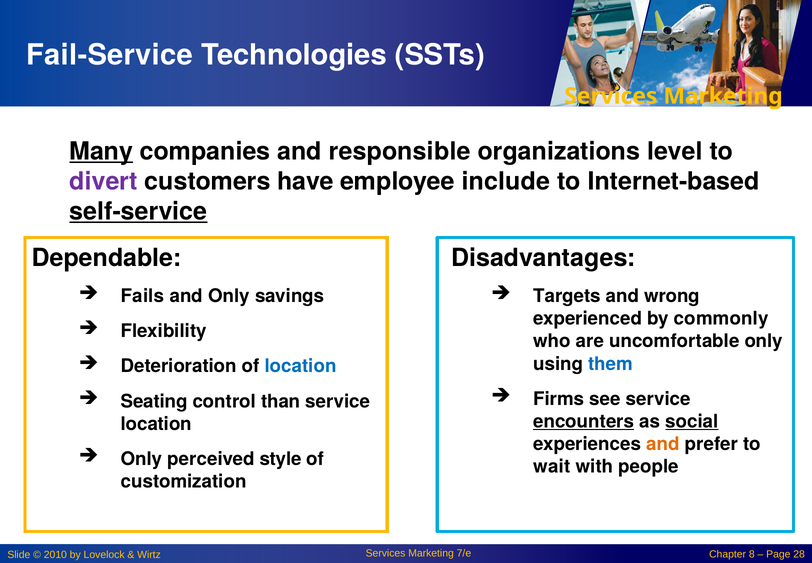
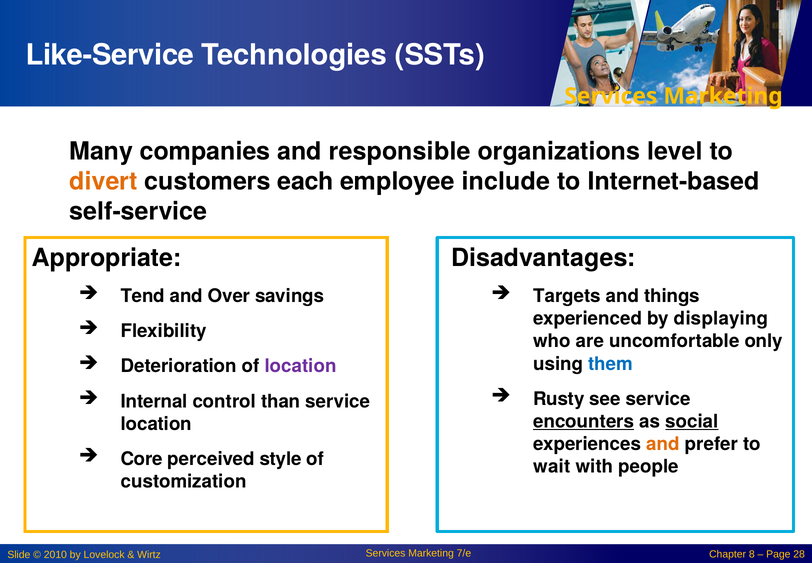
Fail-Service: Fail-Service -> Like-Service (110, 55)
Many underline: present -> none (101, 151)
divert colour: purple -> orange (103, 181)
have: have -> each (306, 181)
self-service underline: present -> none (138, 211)
Dependable: Dependable -> Appropriate (107, 258)
Fails: Fails -> Tend (143, 296)
and Only: Only -> Over (229, 296)
wrong: wrong -> things (672, 296)
commonly: commonly -> displaying (721, 318)
location colour: blue -> purple (301, 366)
Firms: Firms -> Rusty (559, 398)
Seating: Seating -> Internal (154, 401)
Only: Only -> Core (142, 458)
